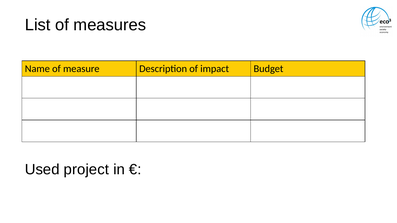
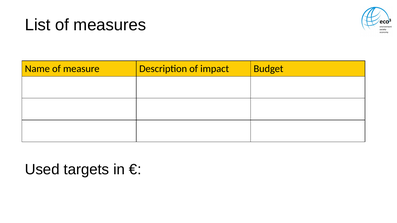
project: project -> targets (86, 170)
